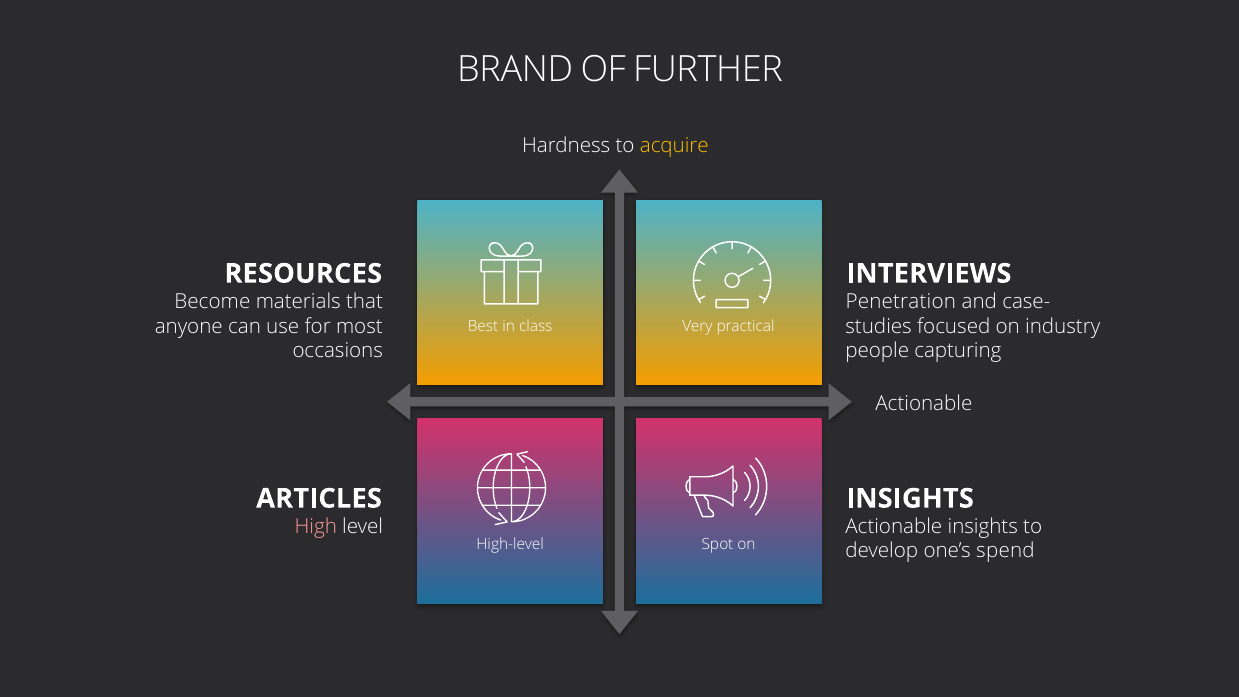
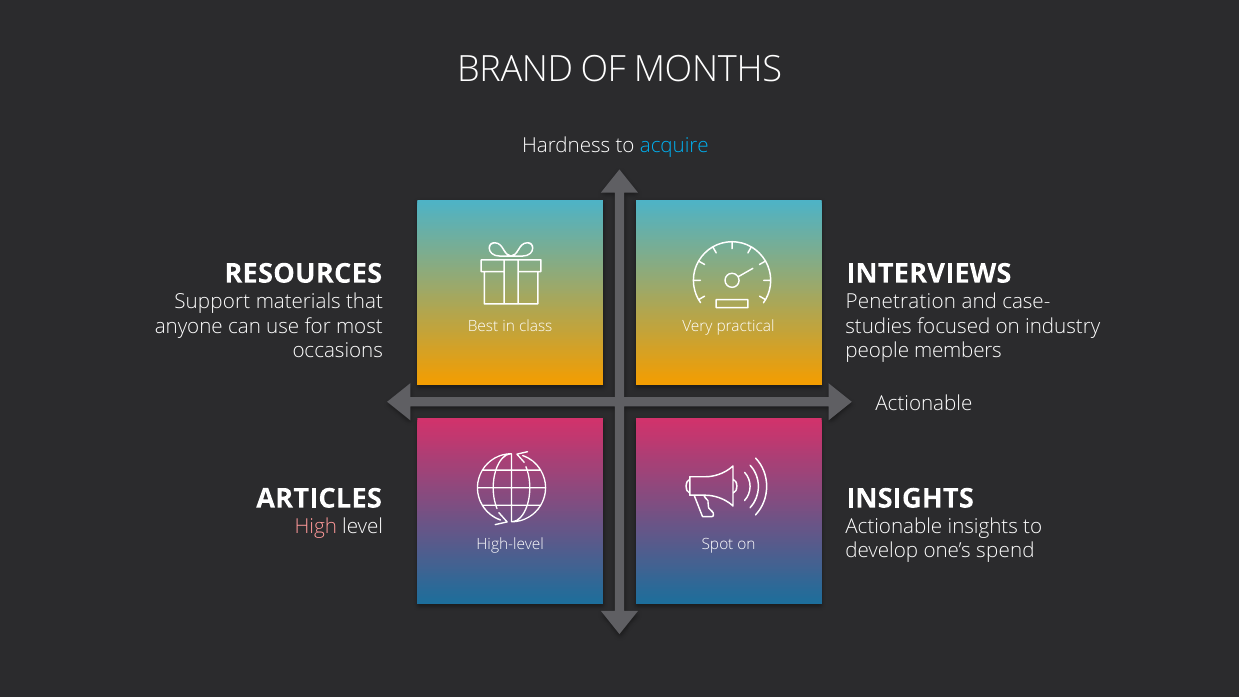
FURTHER: FURTHER -> MONTHS (708, 69)
acquire colour: yellow -> light blue (674, 146)
Become: Become -> Support (212, 302)
capturing: capturing -> members (958, 351)
